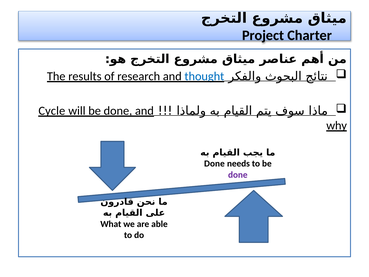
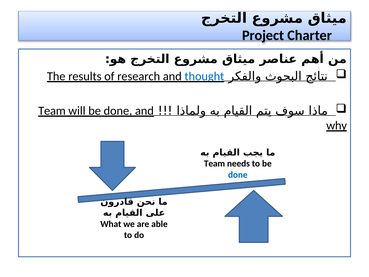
Cycle: Cycle -> Team (52, 111)
Done: Done -> Team (214, 164)
done colour: purple -> blue (238, 175)
